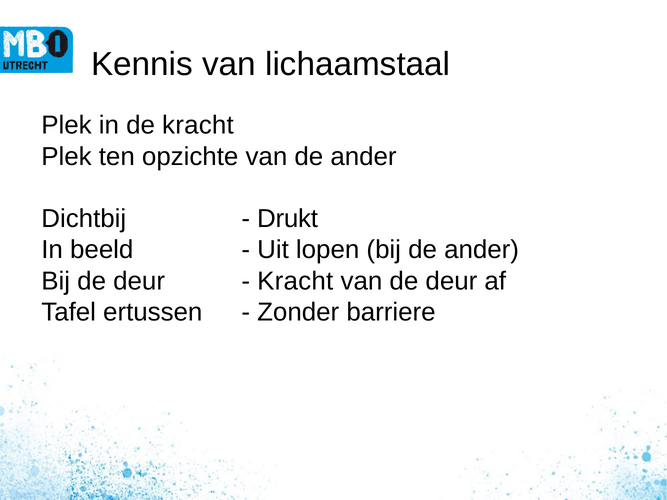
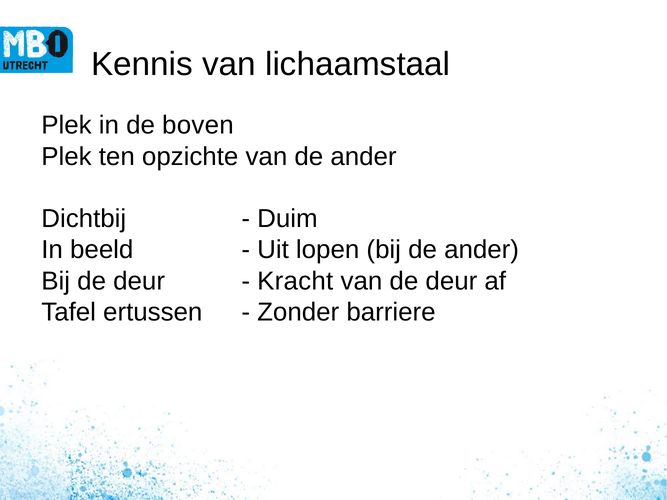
de kracht: kracht -> boven (198, 125)
Drukt: Drukt -> Duim (287, 219)
